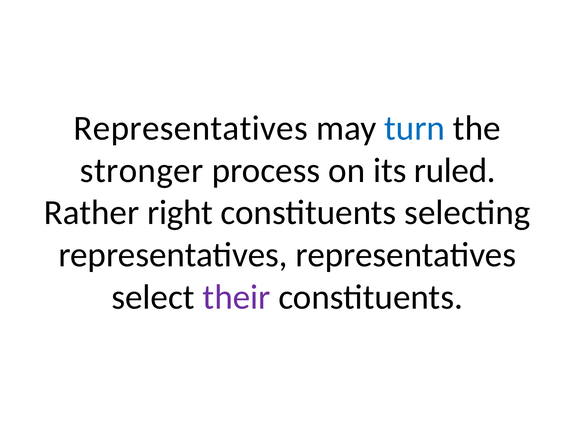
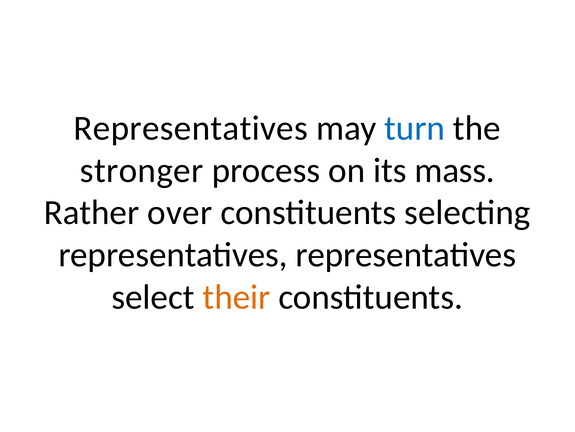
ruled: ruled -> mass (455, 170)
right: right -> over (180, 212)
their colour: purple -> orange (237, 297)
